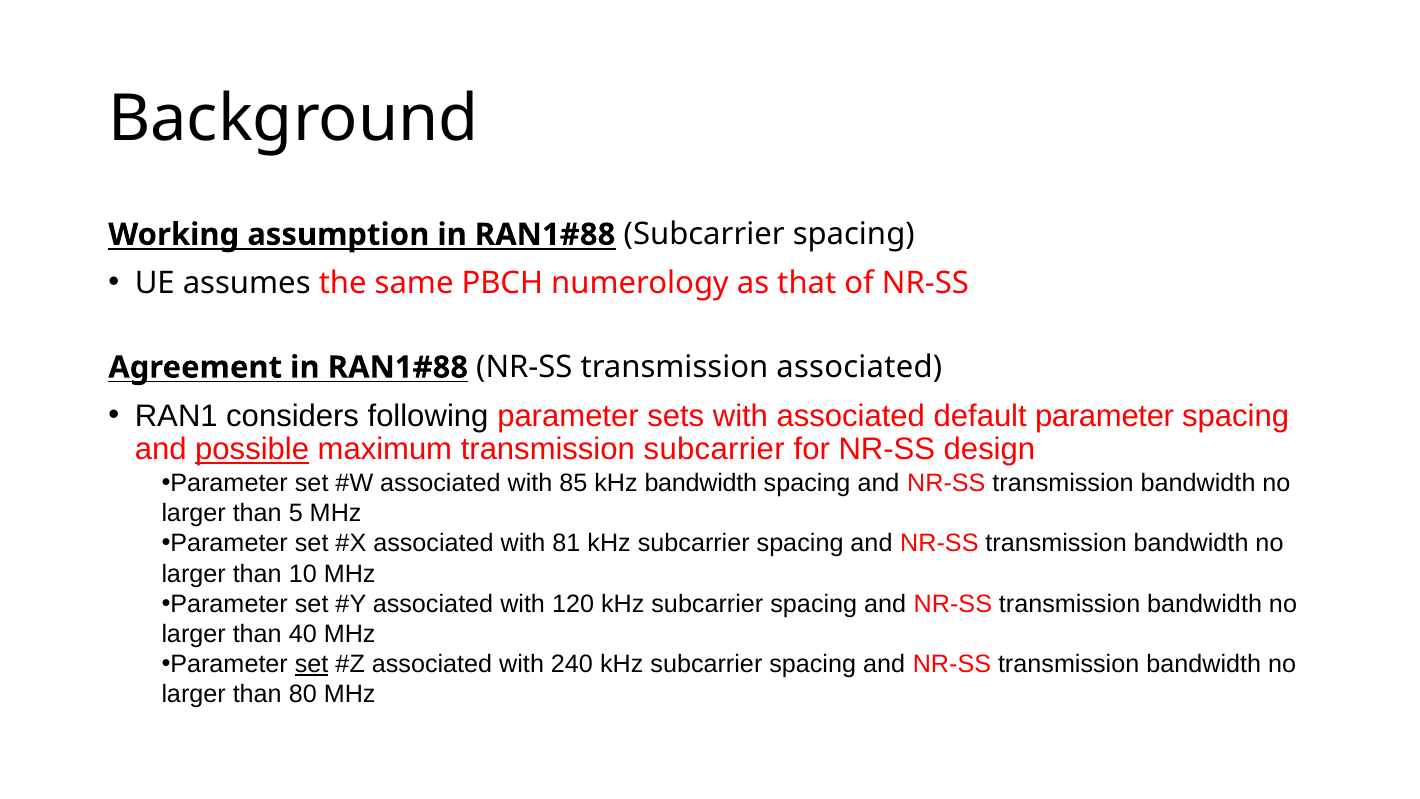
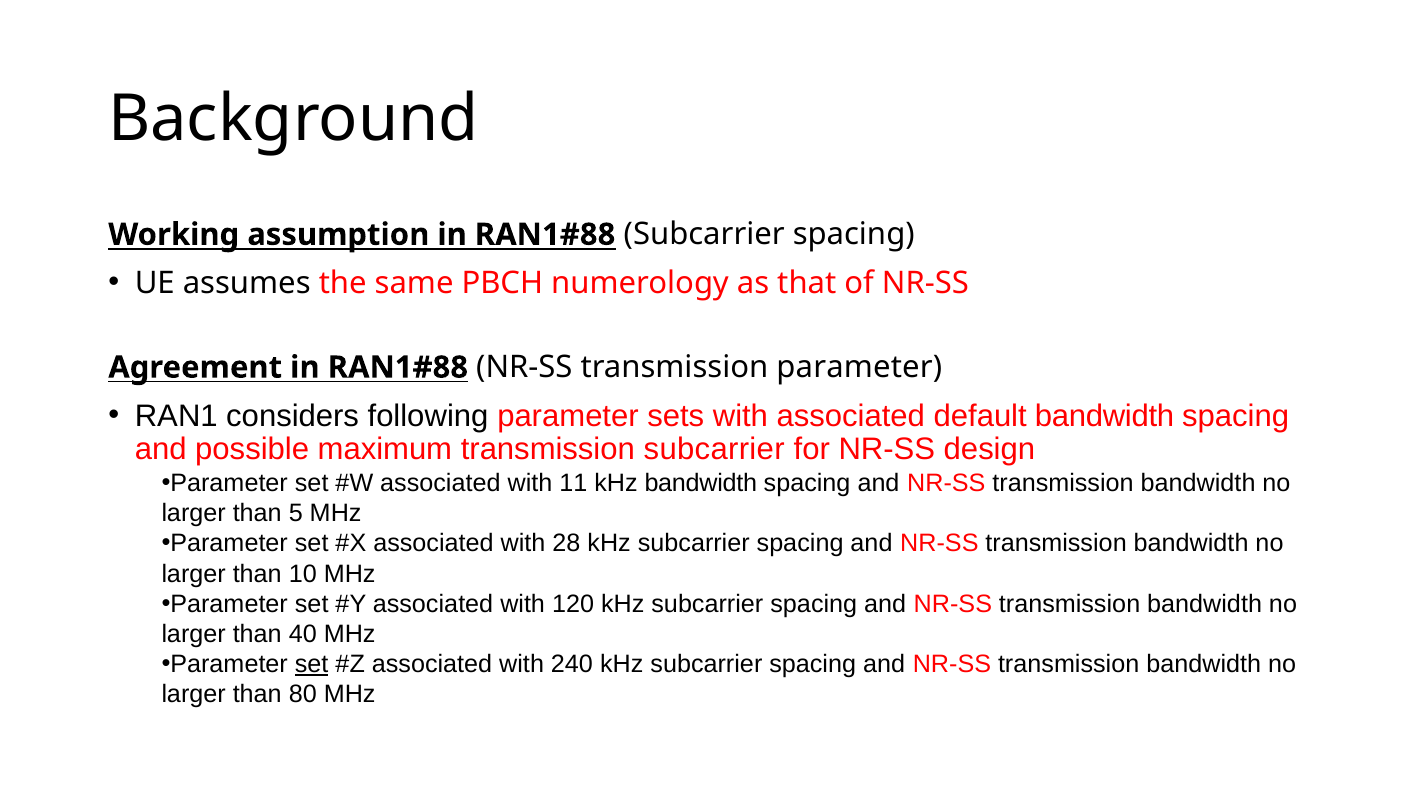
transmission associated: associated -> parameter (859, 367)
default parameter: parameter -> bandwidth (1105, 416)
possible underline: present -> none (252, 449)
85: 85 -> 11 (573, 483)
81: 81 -> 28 (566, 543)
